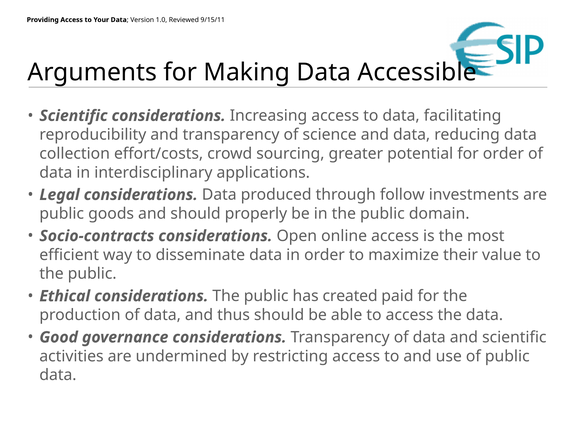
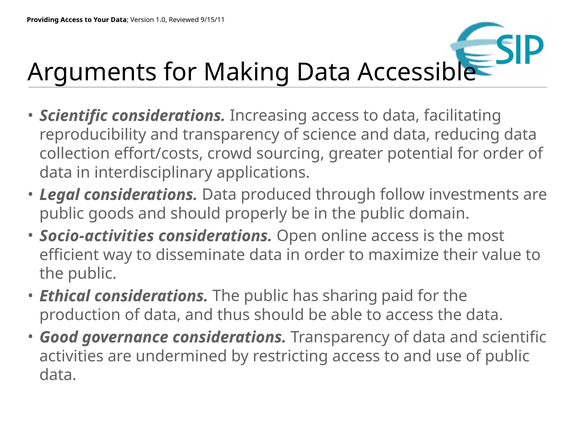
Socio-contracts: Socio-contracts -> Socio-activities (97, 236)
created: created -> sharing (350, 296)
